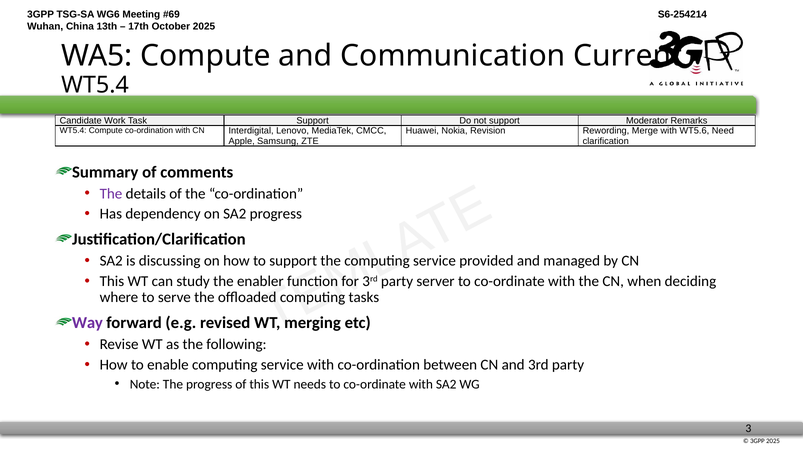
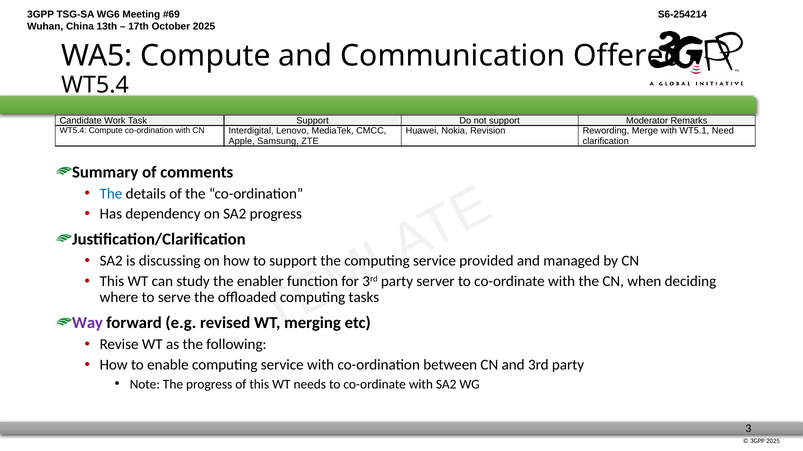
Current: Current -> Offered (628, 56)
WT5.6: WT5.6 -> WT5.1 (694, 131)
The colour: purple -> blue (111, 194)
